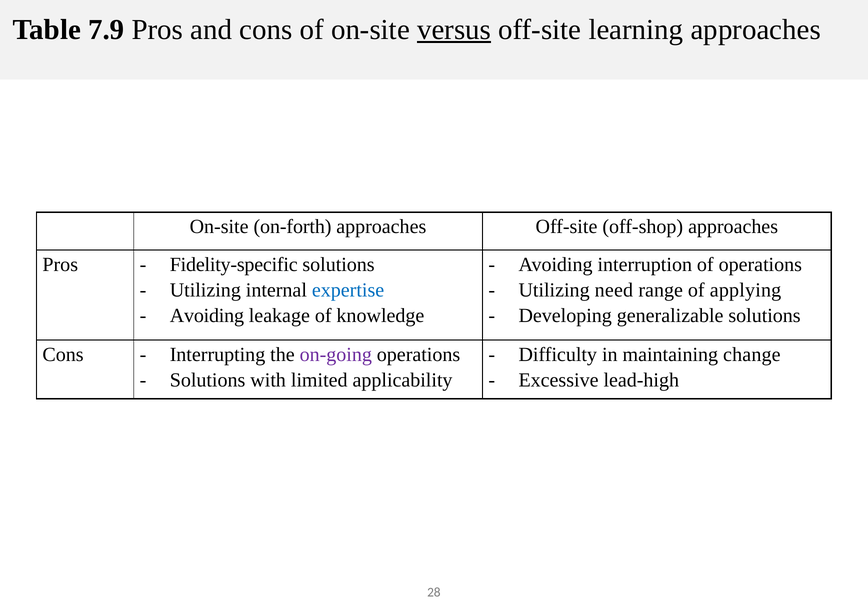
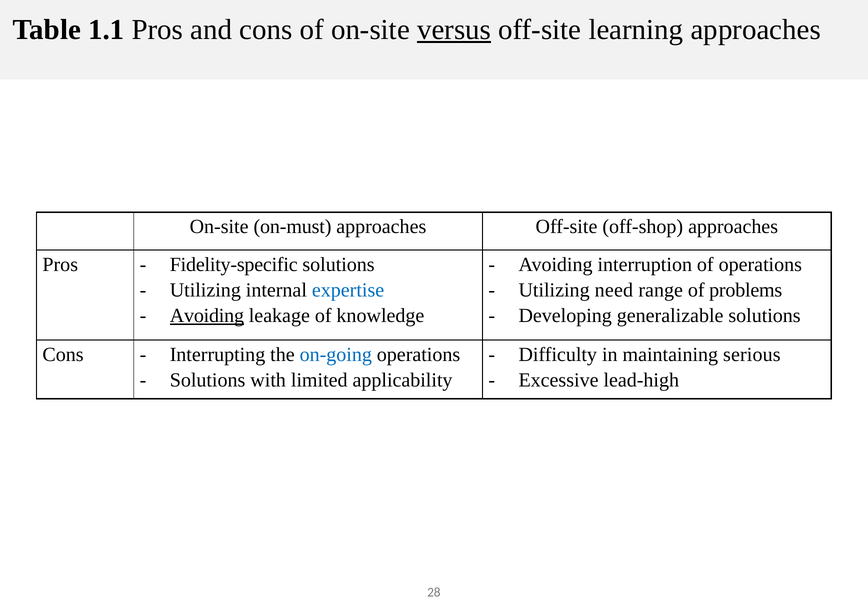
7.9: 7.9 -> 1.1 (106, 30)
on-forth: on-forth -> on-must (293, 227)
applying: applying -> problems (746, 290)
Avoiding underline: none -> present (207, 316)
change: change -> serious (752, 355)
on-going colour: purple -> blue (336, 355)
